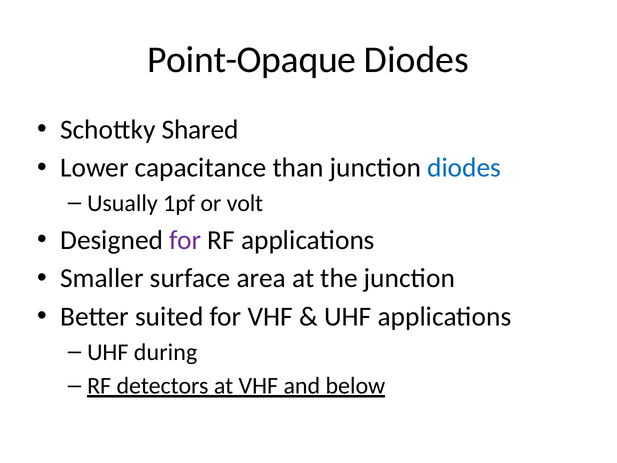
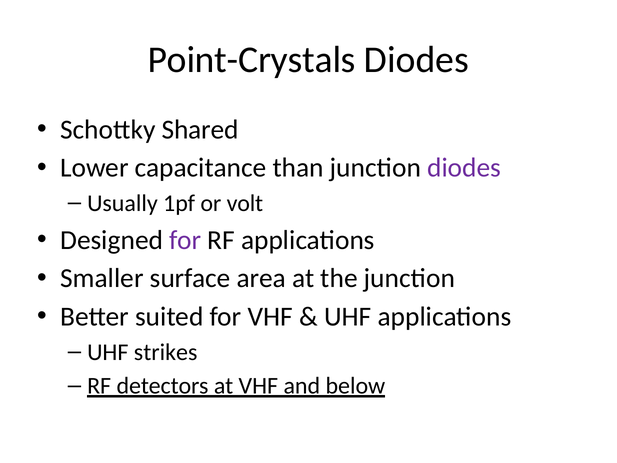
Point-Opaque: Point-Opaque -> Point-Crystals (252, 60)
diodes colour: blue -> purple (464, 168)
during: during -> strikes (166, 352)
